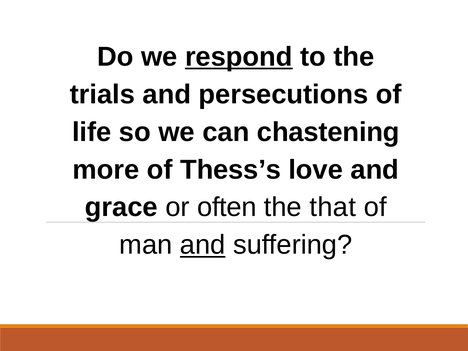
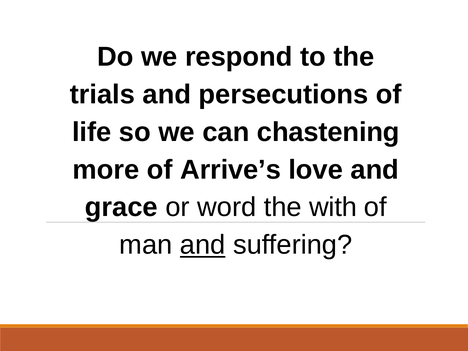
respond underline: present -> none (239, 57)
Thess’s: Thess’s -> Arrive’s (231, 170)
often: often -> word (227, 207)
that: that -> with (333, 207)
